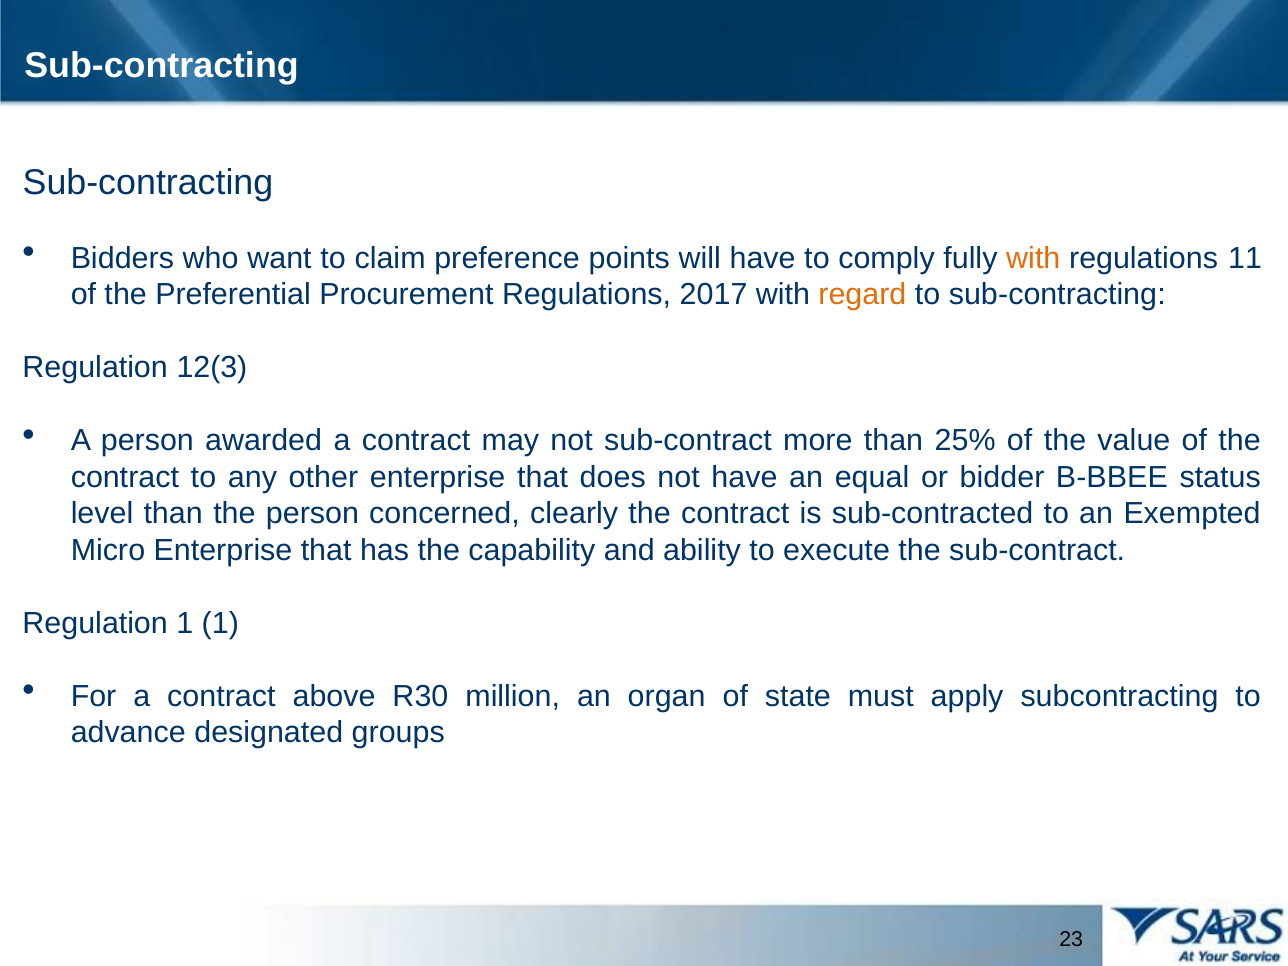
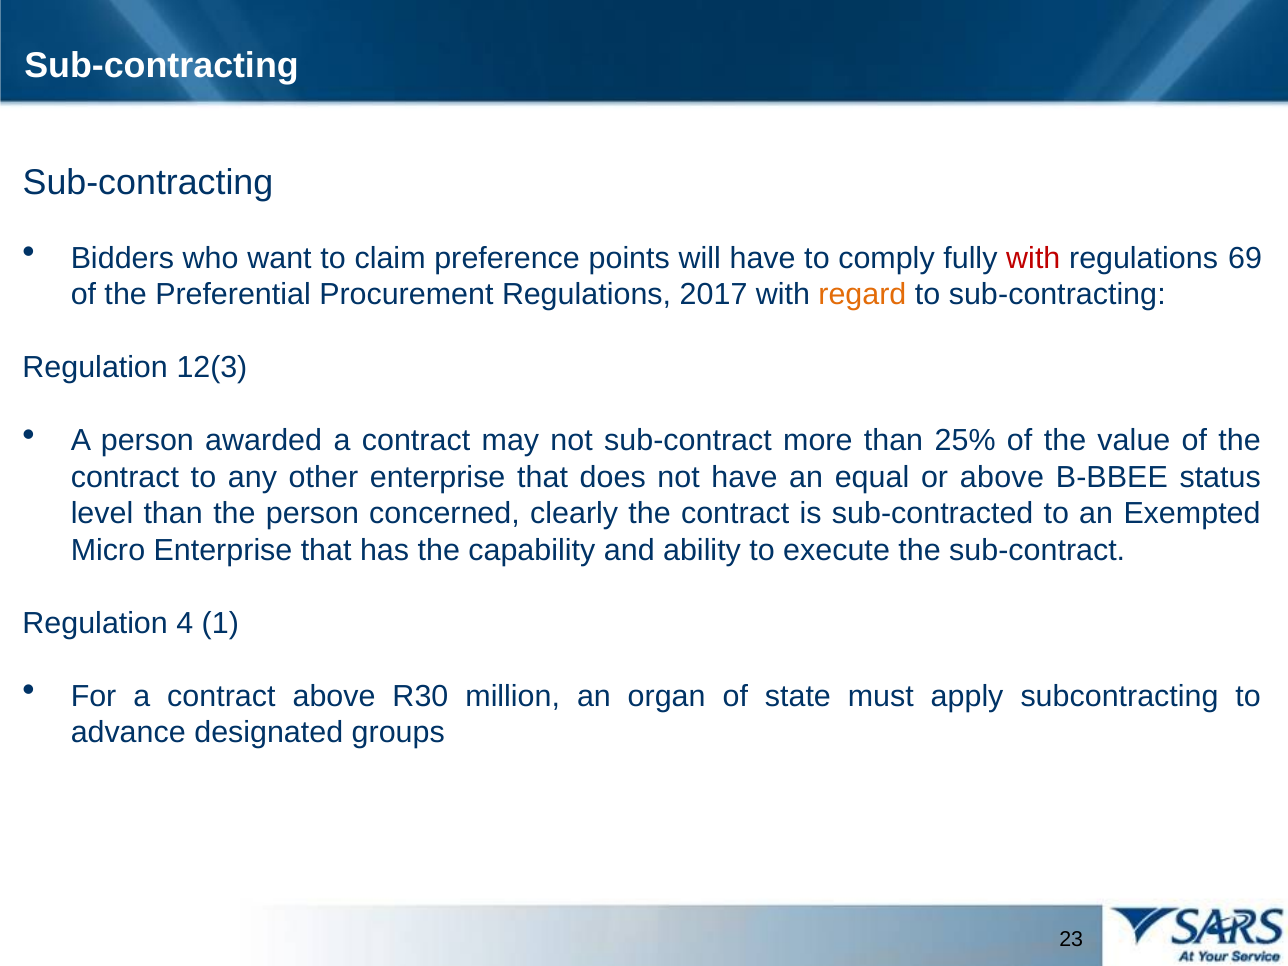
with colour: orange -> red (1033, 258)
11: 11 -> 69 (1245, 258)
or bidder: bidder -> above (1002, 477)
Regulation 1: 1 -> 4 (185, 623)
